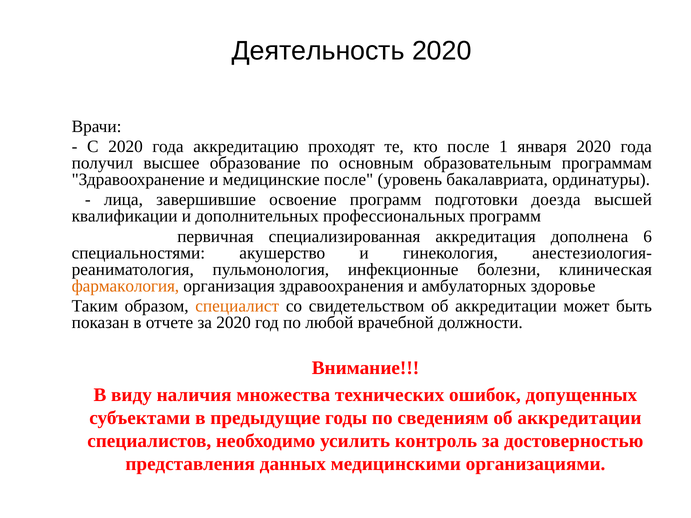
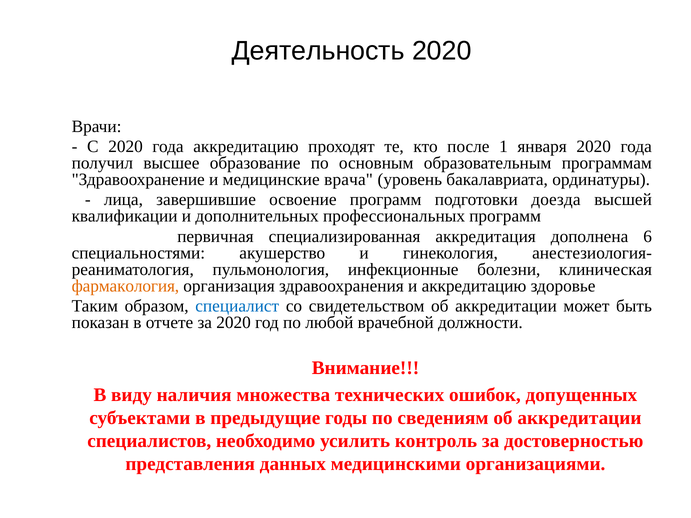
медицинские после: после -> врача (349, 180)
и амбулаторных: амбулаторных -> аккредитацию (474, 286)
специалист colour: orange -> blue (237, 306)
